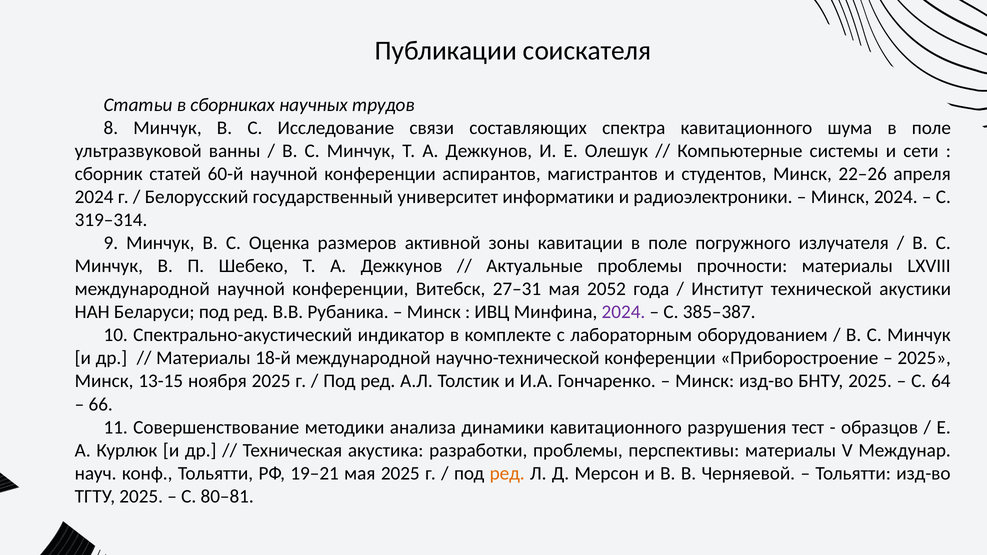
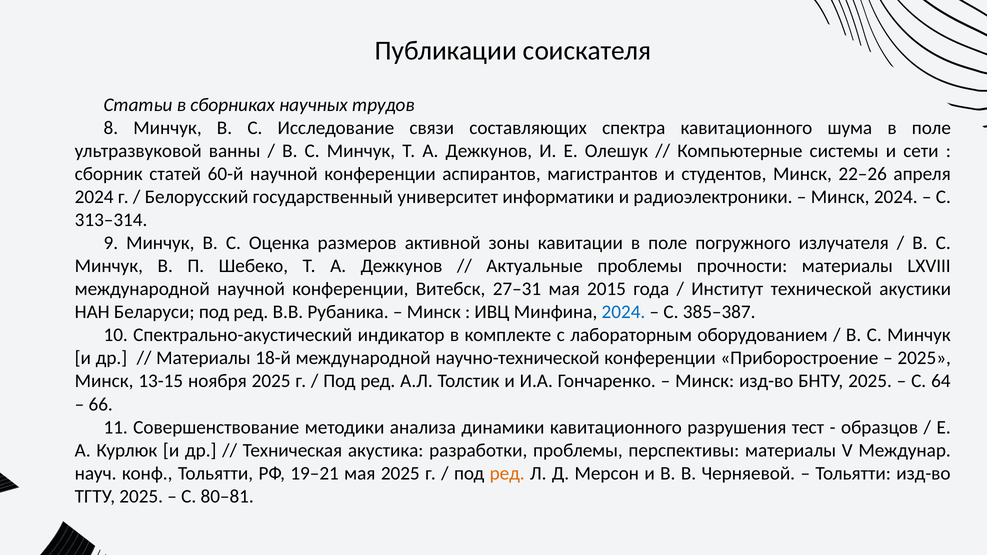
319–314: 319–314 -> 313–314 (111, 220)
2052: 2052 -> 2015 (607, 289)
2024 colour: purple -> blue (623, 312)
